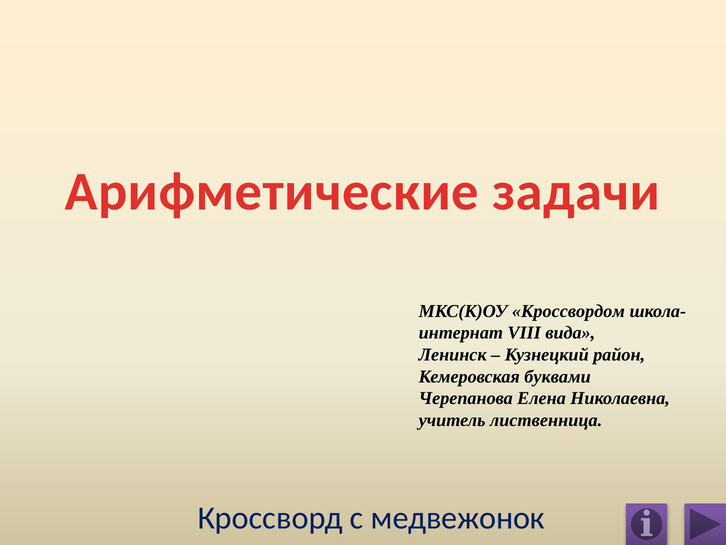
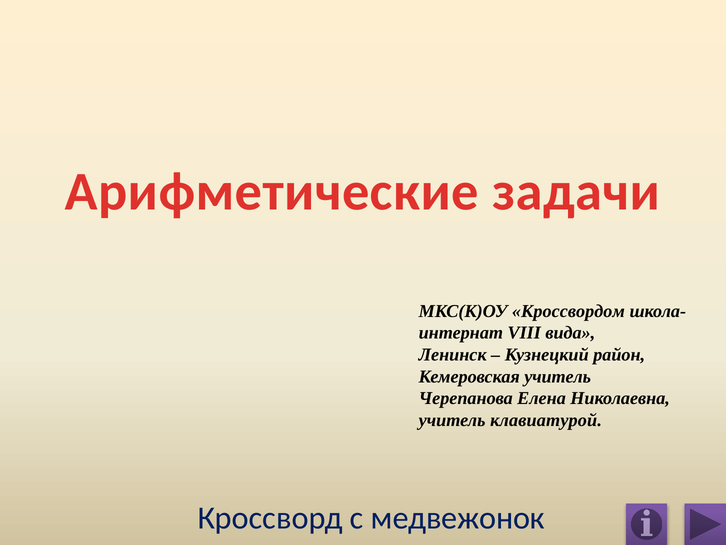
Кемеровская буквами: буквами -> учитель (558, 376)
лиственница: лиственница -> клавиатурой (546, 420)
